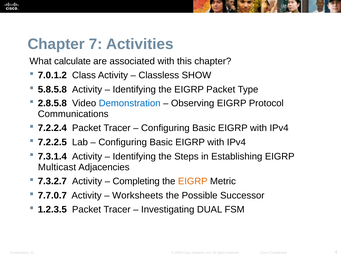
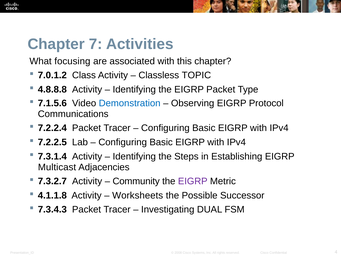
calculate: calculate -> focusing (72, 61)
SHOW: SHOW -> TOPIC (196, 75)
5.8.5.8: 5.8.5.8 -> 4.8.8.8 (52, 89)
2.8.5.8: 2.8.5.8 -> 7.1.5.6 (52, 103)
Completing: Completing -> Community (136, 181)
EIGRP colour: orange -> purple (193, 181)
7.7.0.7: 7.7.0.7 -> 4.1.1.8 (52, 195)
1.2.3.5: 1.2.3.5 -> 7.3.4.3 (52, 209)
